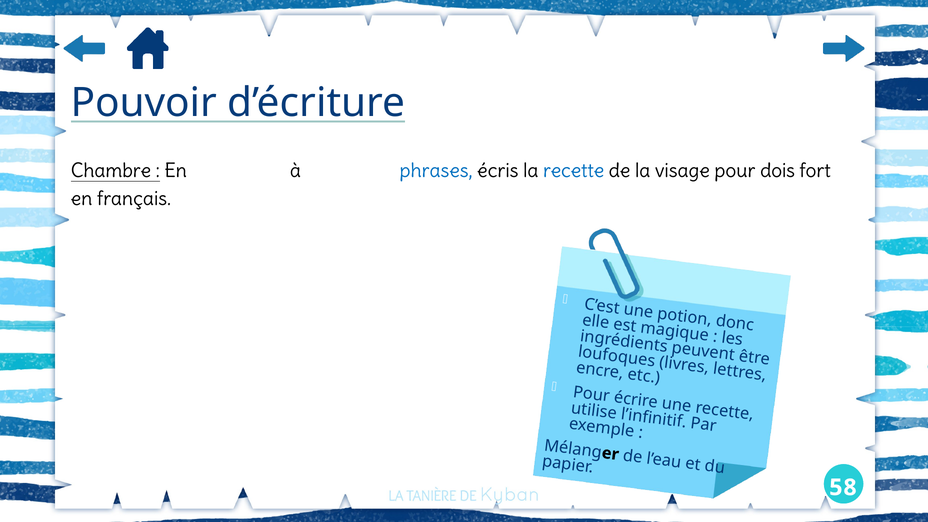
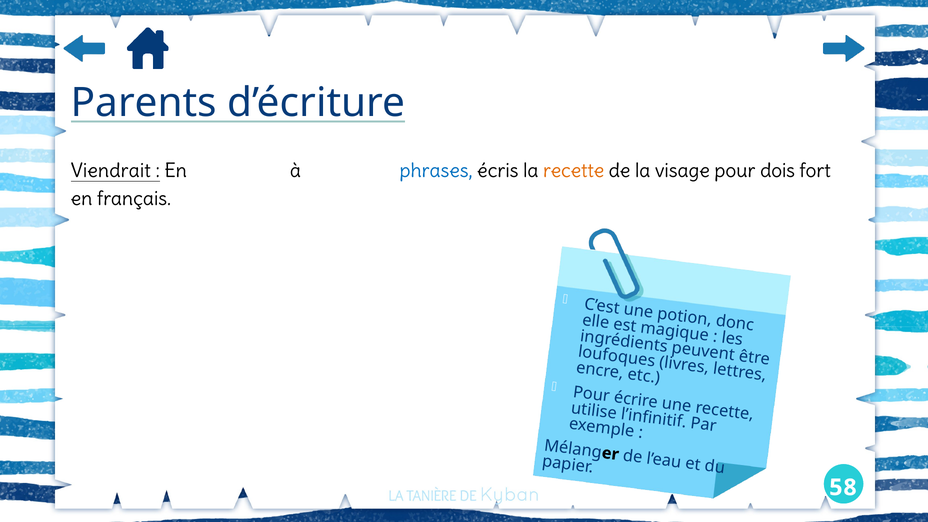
Pouvoir: Pouvoir -> Parents (144, 103)
Chambre: Chambre -> Viendrait (111, 171)
recette colour: blue -> orange (574, 171)
